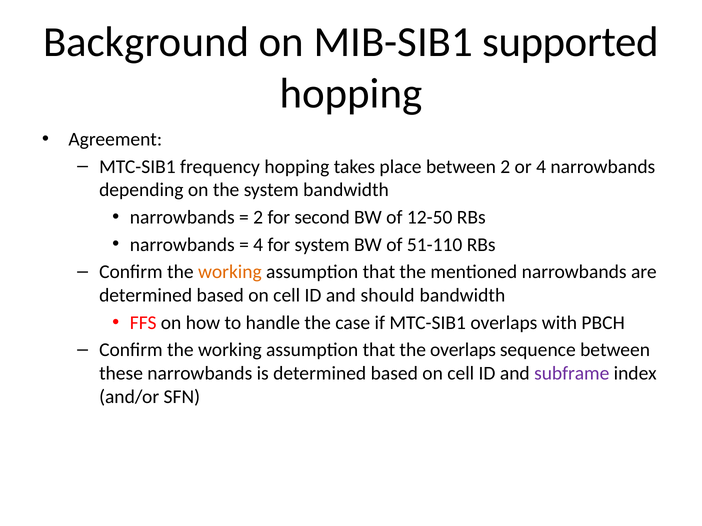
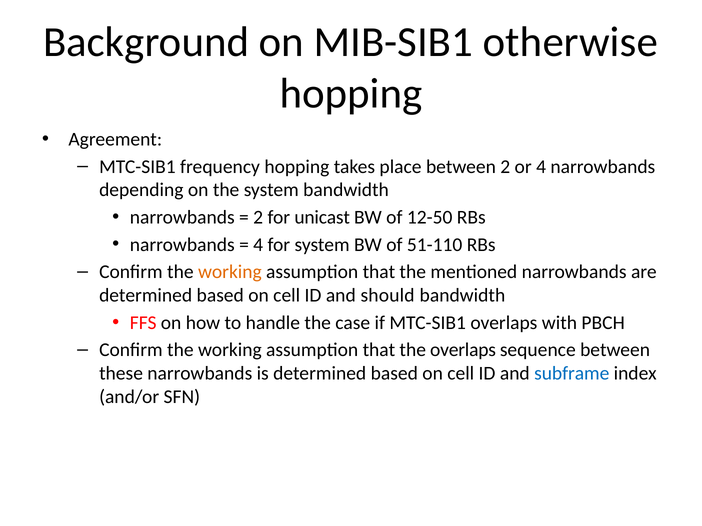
supported: supported -> otherwise (570, 42)
second: second -> unicast (322, 218)
subframe colour: purple -> blue (572, 374)
